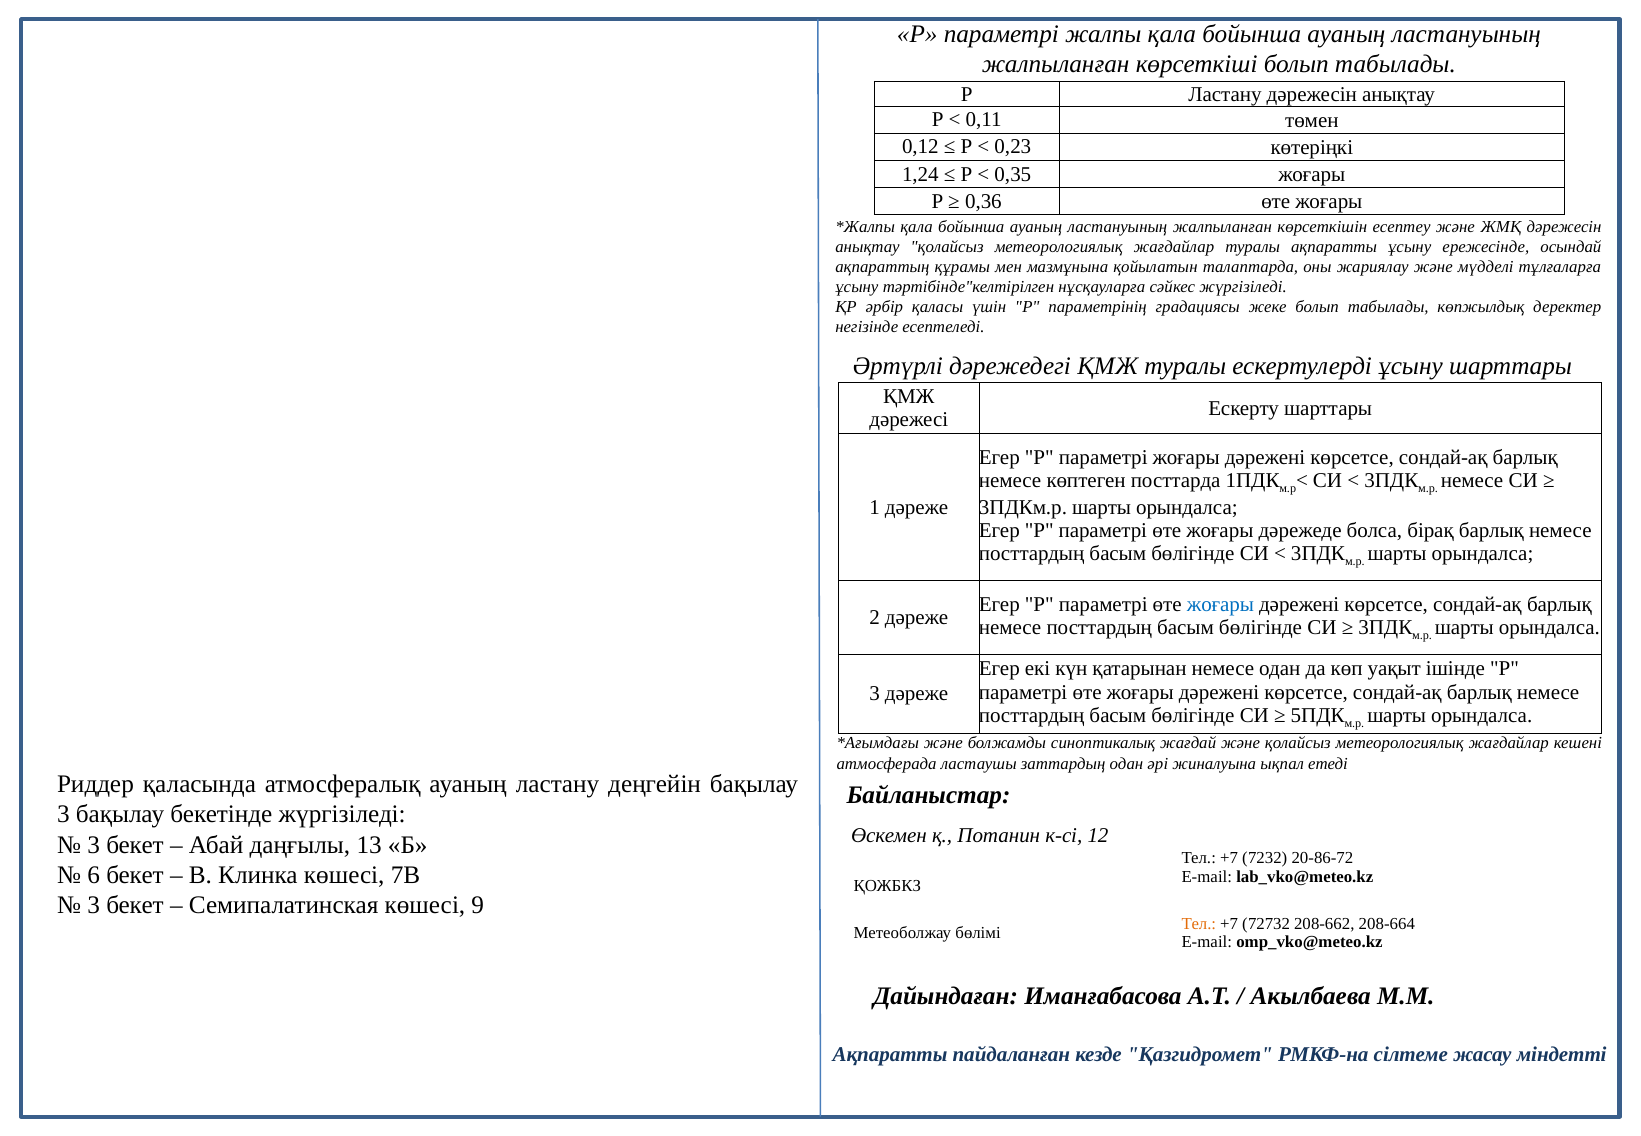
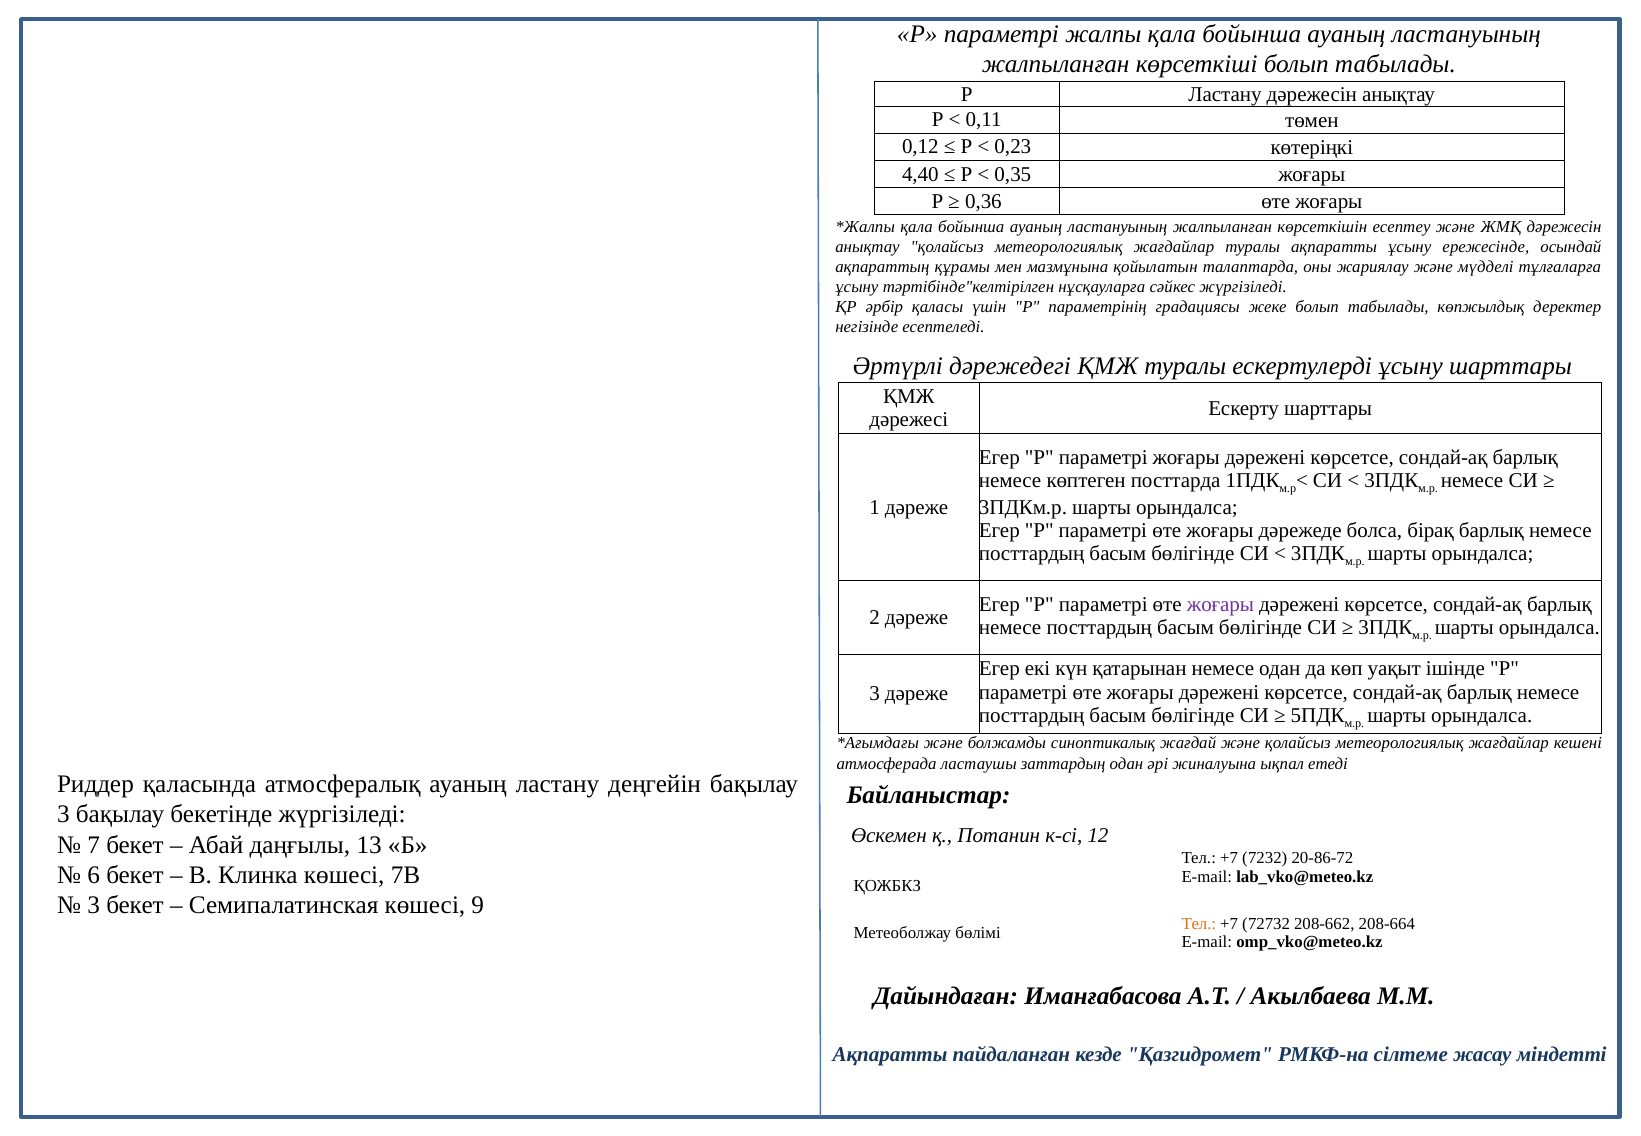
1,24: 1,24 -> 4,40 (920, 174)
жоғары colour: blue -> purple (1220, 604)
3: 3 -> 7 (94, 845)
